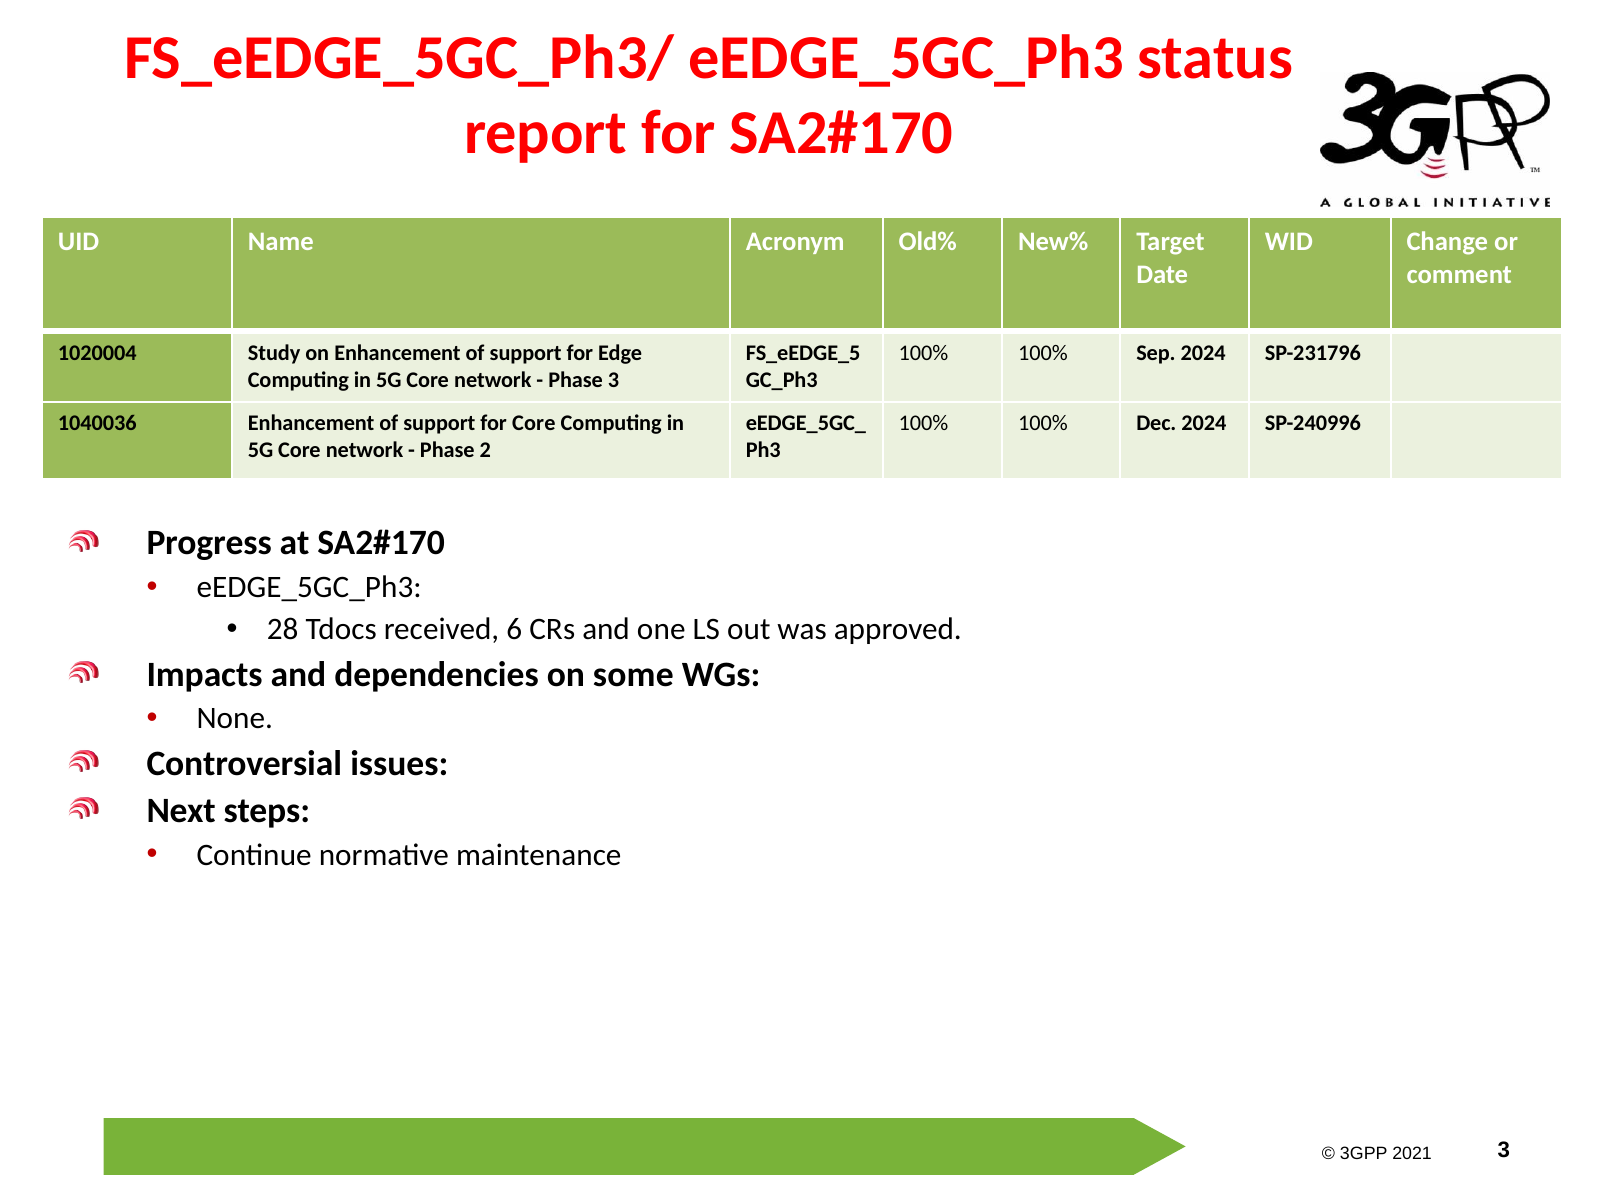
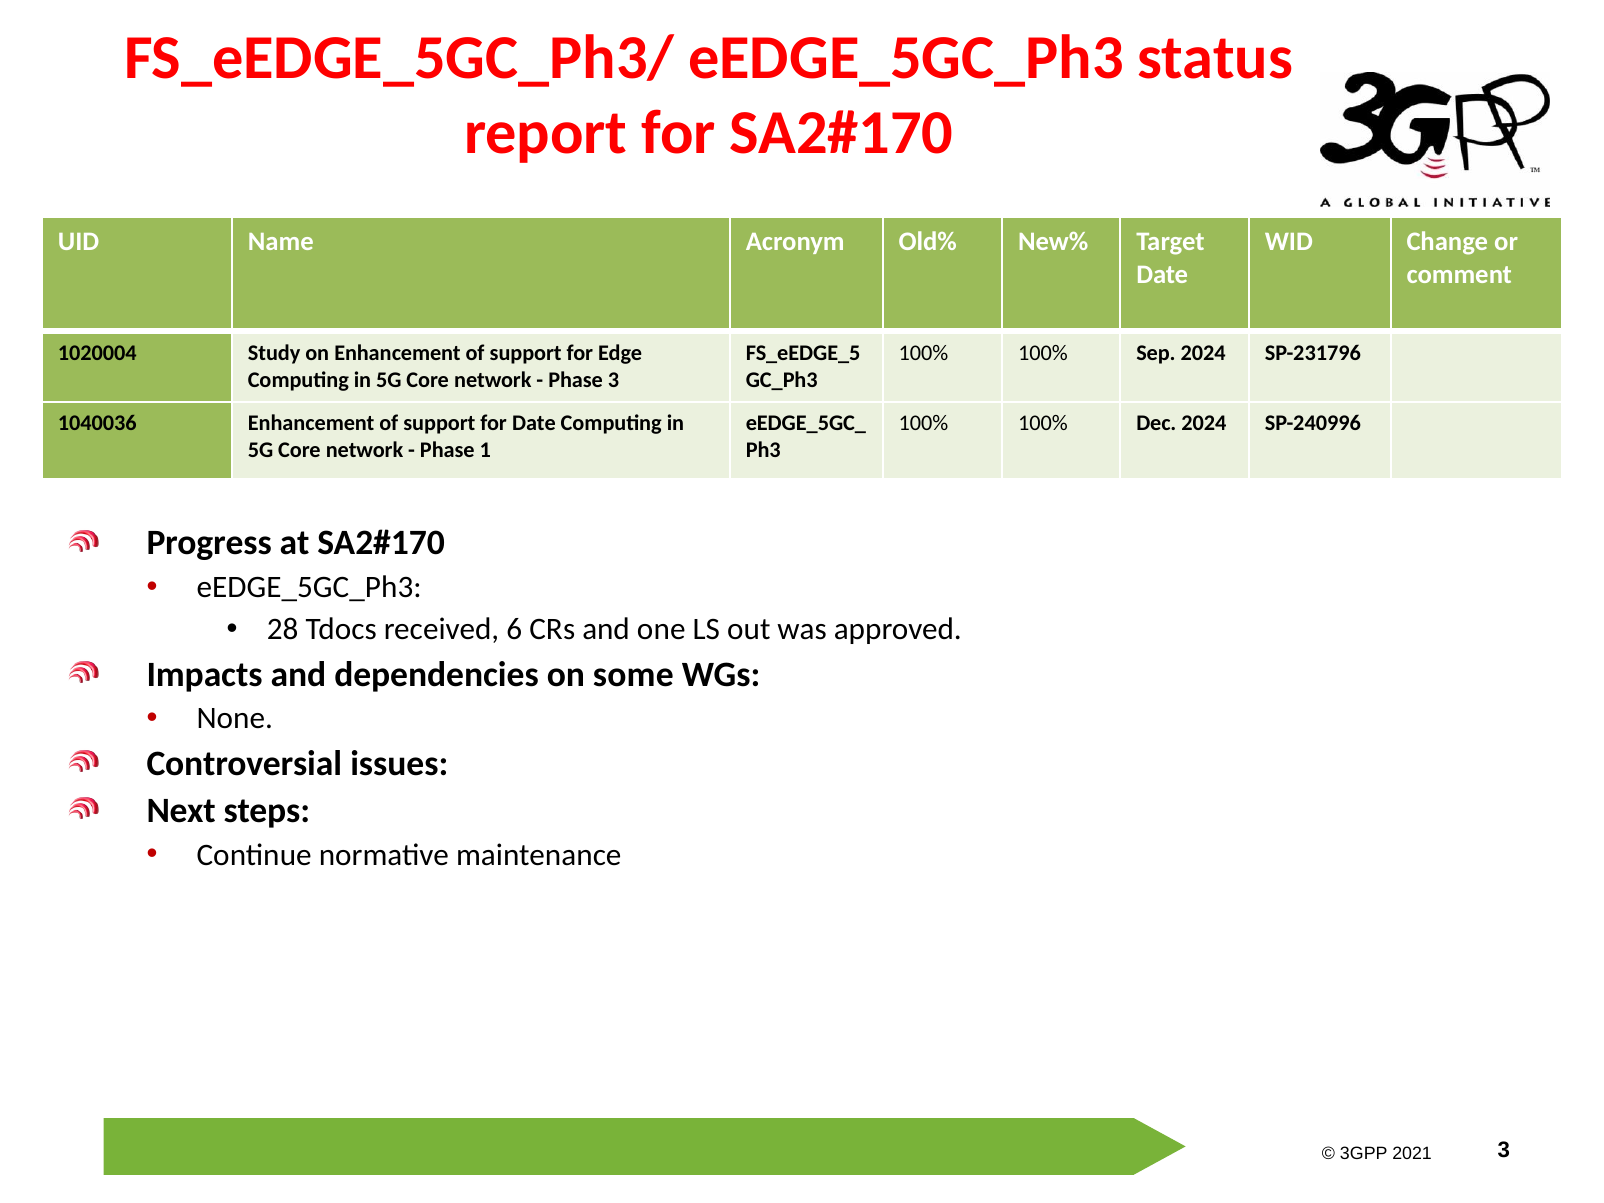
for Core: Core -> Date (534, 423)
2: 2 -> 1 (485, 450)
